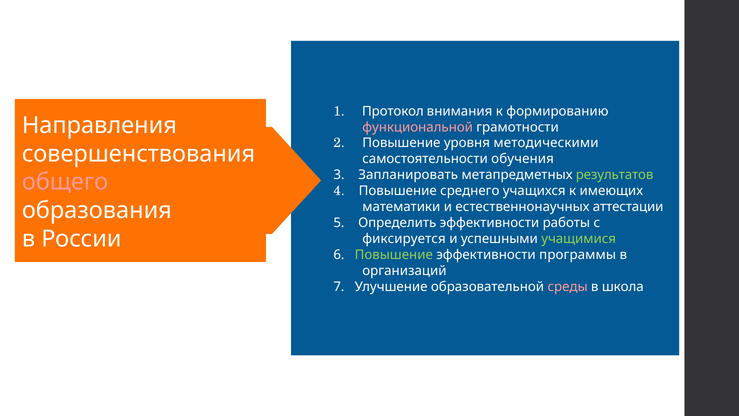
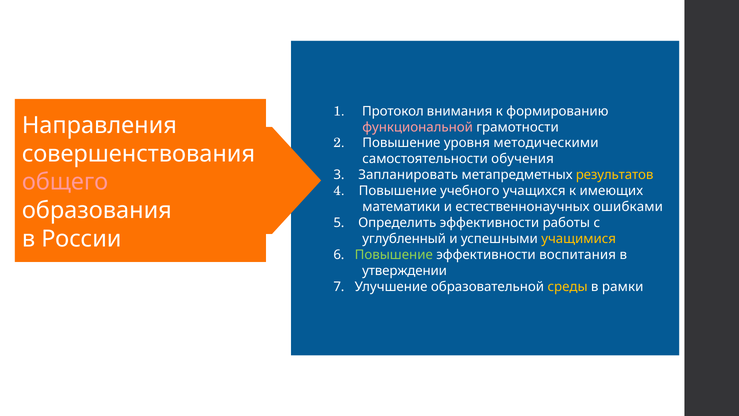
результатов colour: light green -> yellow (615, 175)
среднего: среднего -> учебного (470, 191)
аттестации: аттестации -> ошибками (628, 207)
фиксируется: фиксируется -> углубленный (404, 239)
учащимися colour: light green -> yellow (579, 239)
программы: программы -> воспитания (578, 255)
организаций: организаций -> утверждении (405, 271)
среды colour: pink -> yellow (568, 287)
школа: школа -> рамки (623, 287)
